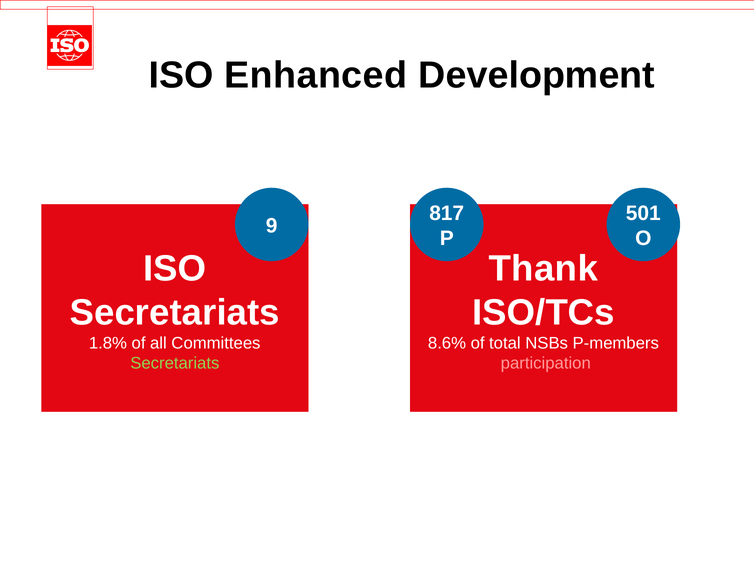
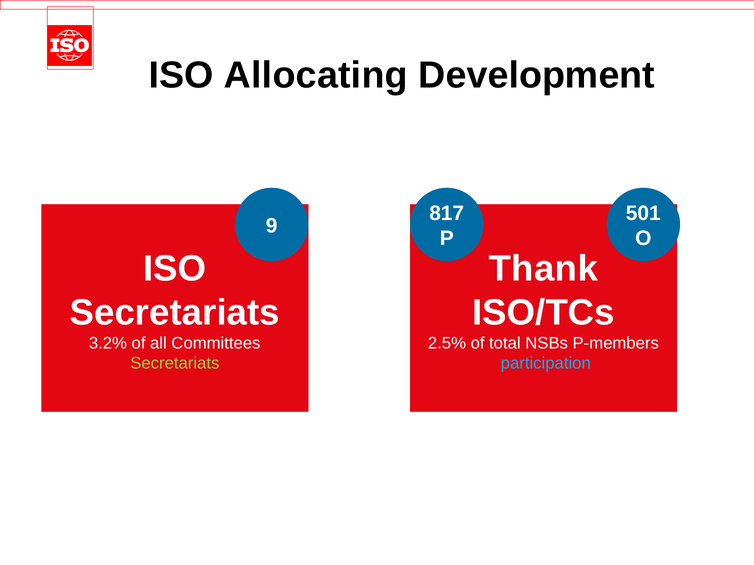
Enhanced: Enhanced -> Allocating (316, 75)
1.8%: 1.8% -> 3.2% (108, 343)
8.6%: 8.6% -> 2.5% (447, 343)
participation colour: pink -> light blue (546, 363)
